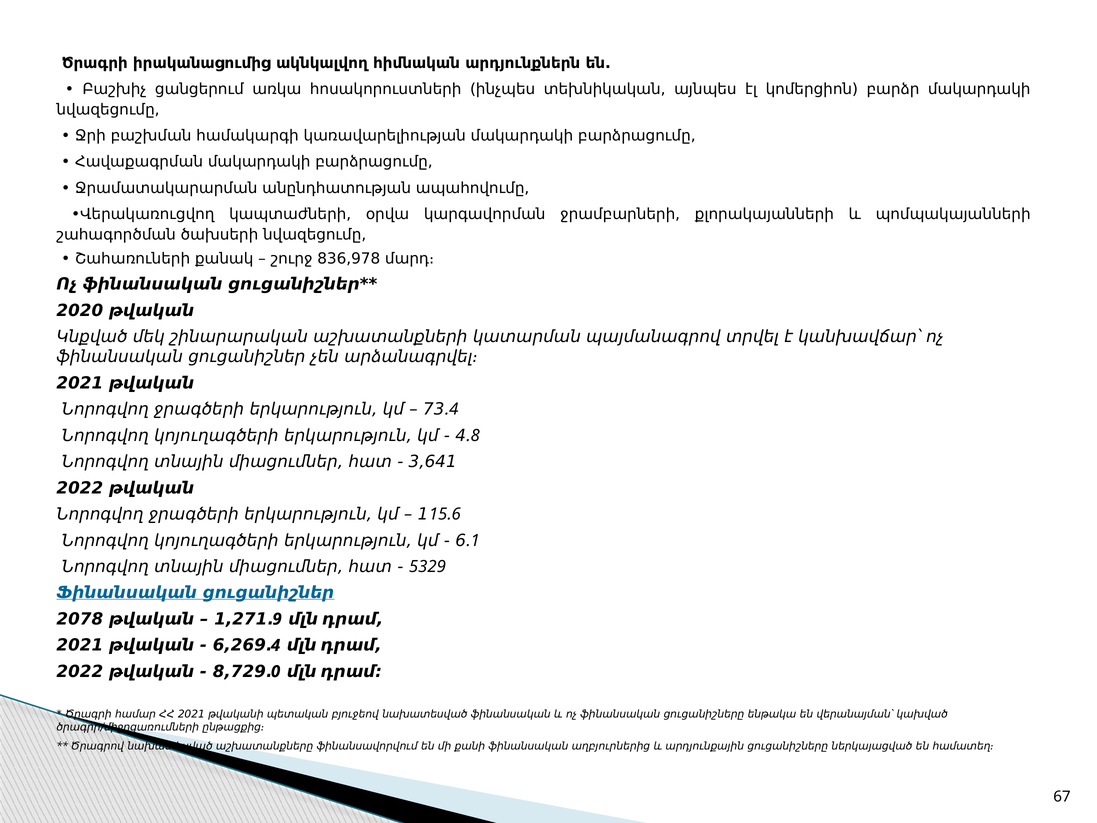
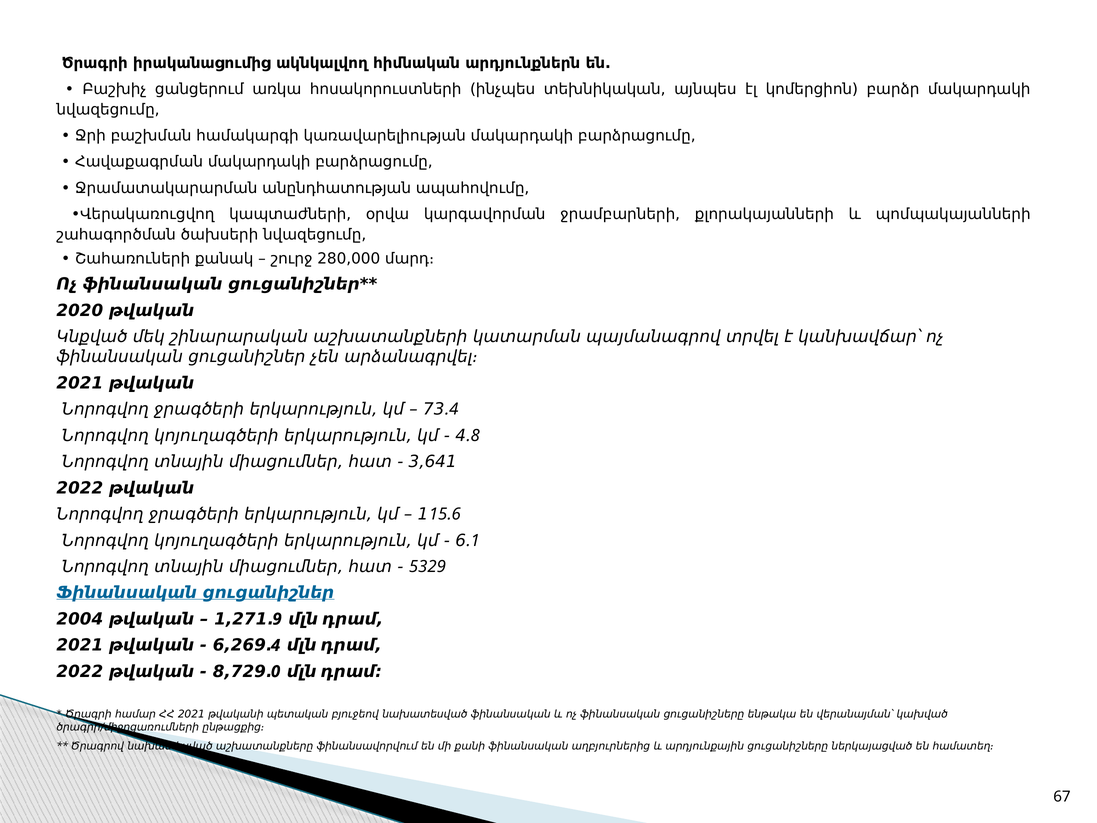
836,978: 836,978 -> 280,000 (349, 259)
2078: 2078 -> 2004 (80, 619)
